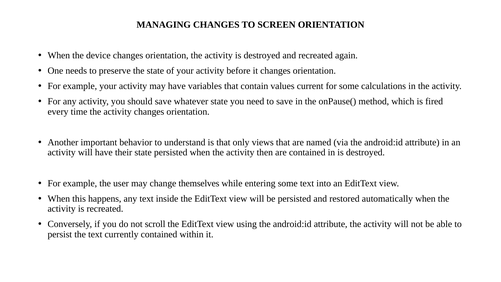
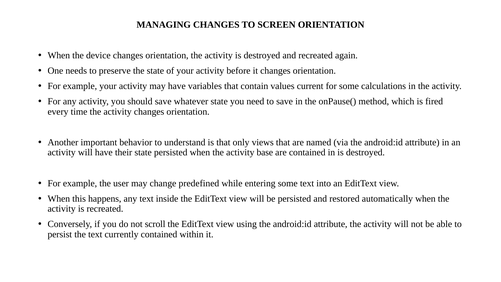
then: then -> base (265, 152)
themselves: themselves -> predefined (199, 183)
